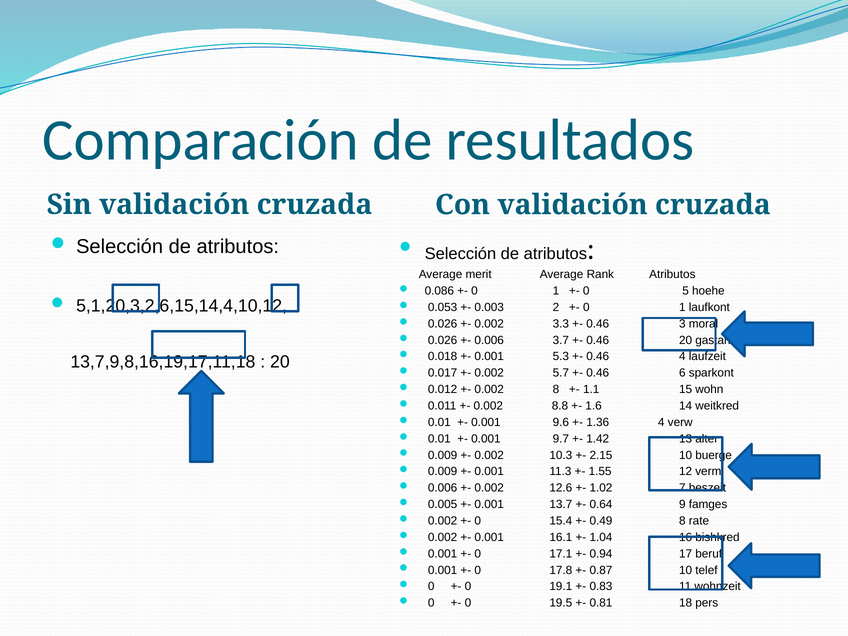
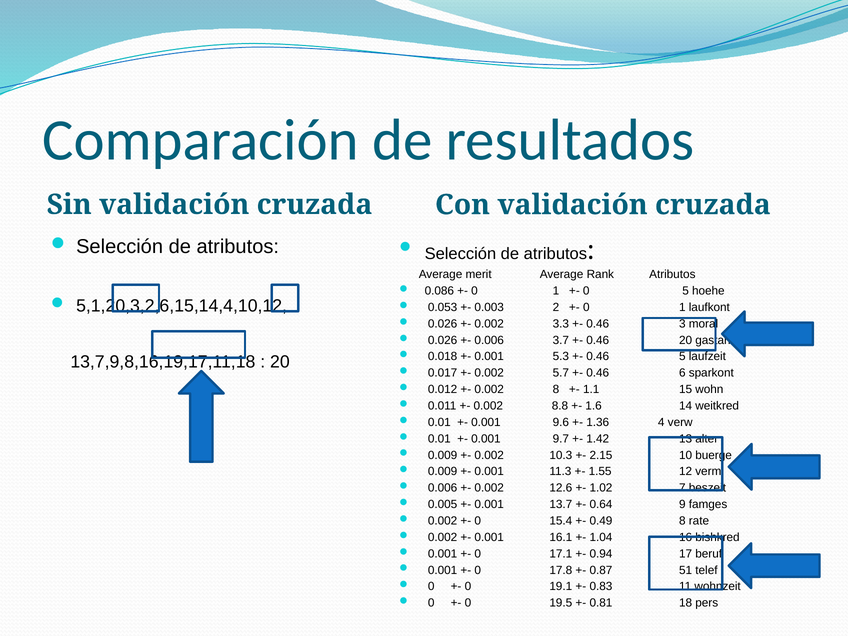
0.46 4: 4 -> 5 (682, 357)
0.87 10: 10 -> 51 (686, 570)
